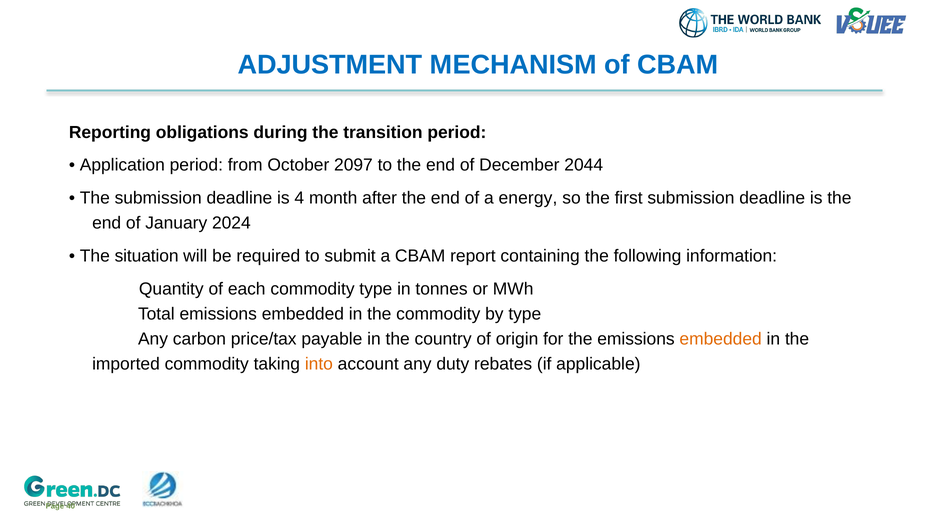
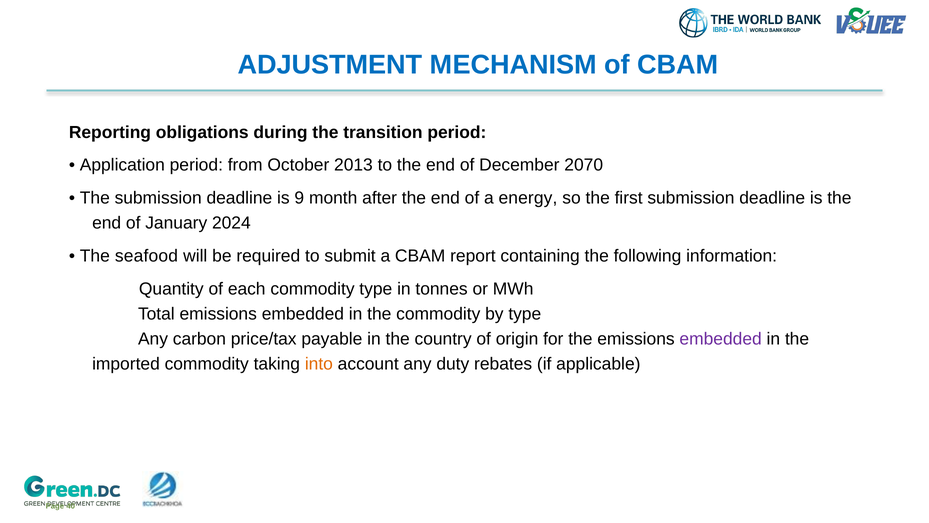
2097: 2097 -> 2013 (353, 165)
2044: 2044 -> 2070 (584, 165)
4: 4 -> 9 (299, 198)
situation: situation -> seafood (146, 256)
embedded colour: orange -> purple (721, 339)
